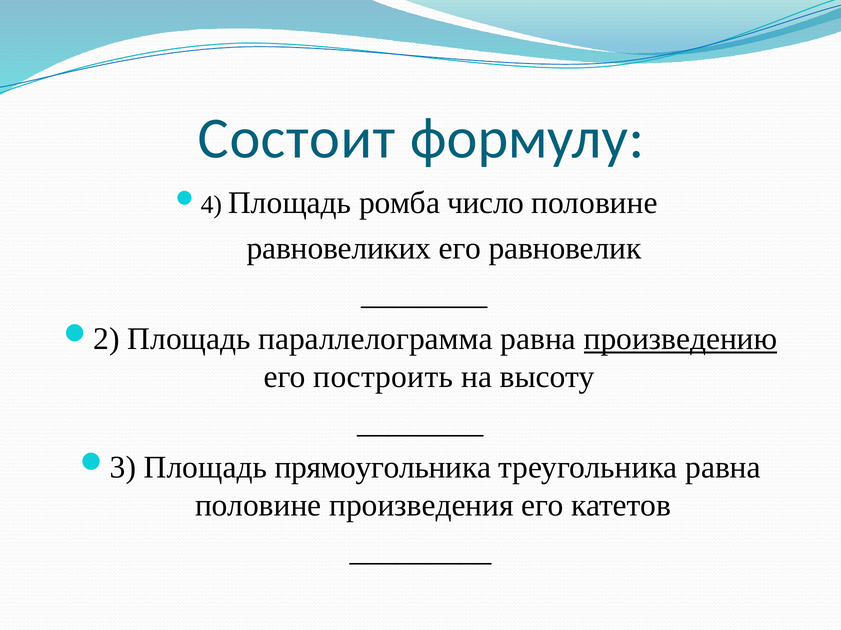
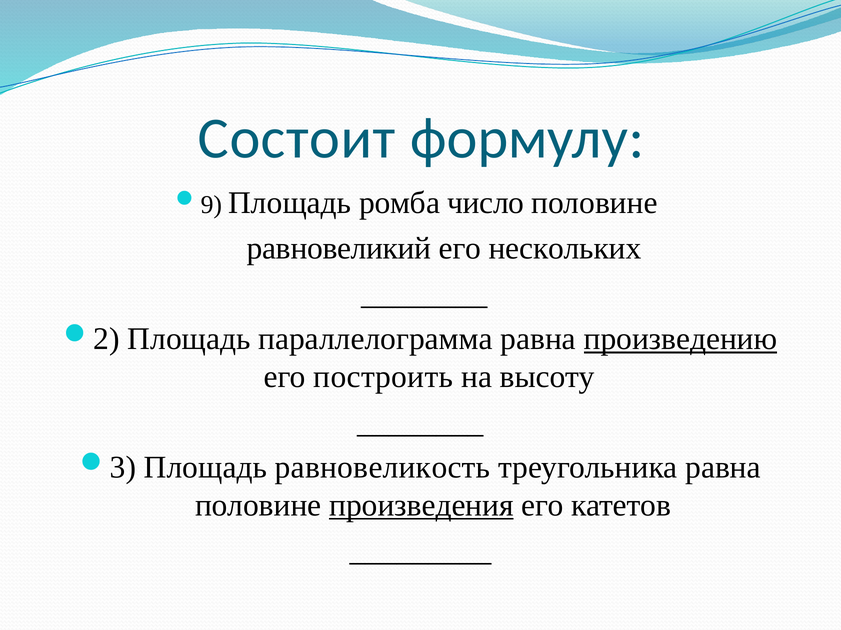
4: 4 -> 9 (211, 205)
равновеликих: равновеликих -> равновеликий (339, 249)
равновелик: равновелик -> нескольких (565, 249)
прямоугольника: прямоугольника -> равновеликость (383, 468)
произведения underline: none -> present (421, 506)
